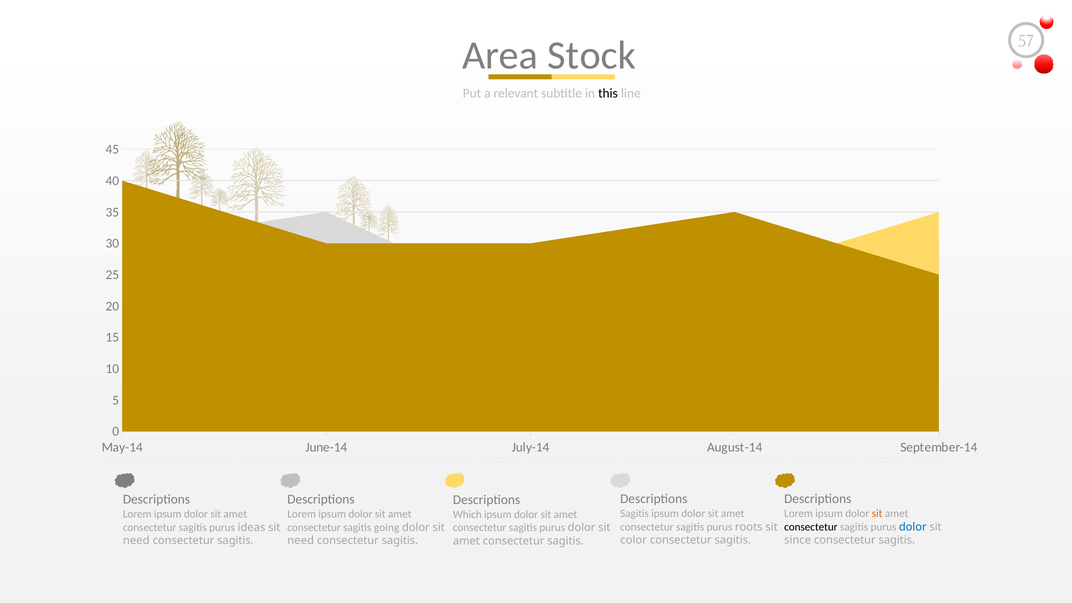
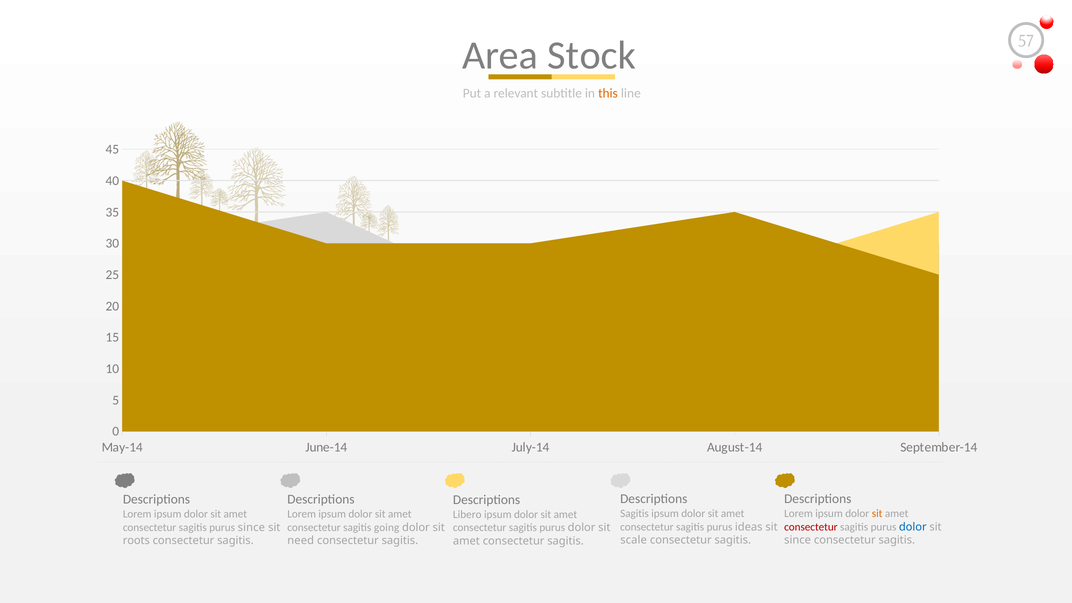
this colour: black -> orange (608, 93)
Which: Which -> Libero (467, 514)
roots: roots -> ideas (749, 527)
consectetur colour: black -> red (811, 527)
purus ideas: ideas -> since (251, 527)
color: color -> scale (634, 540)
need: need -> roots (136, 541)
